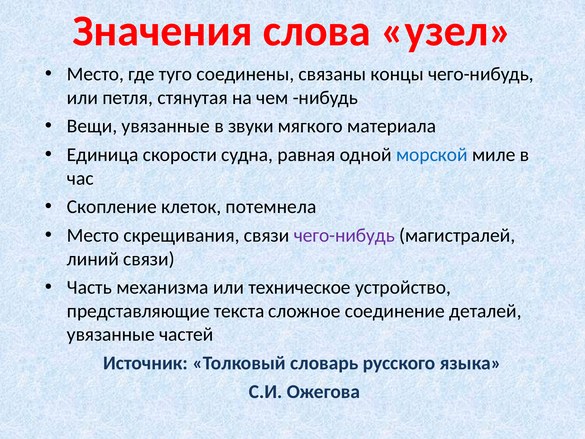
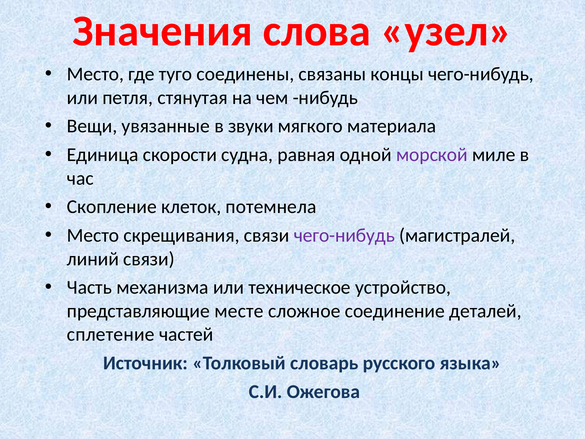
морской colour: blue -> purple (432, 155)
текста: текста -> месте (239, 311)
увязанные: увязанные -> сплетение (111, 334)
